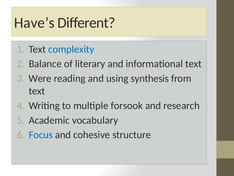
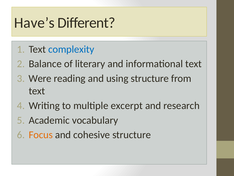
using synthesis: synthesis -> structure (150, 78)
forsook: forsook -> excerpt (127, 105)
Focus colour: blue -> orange (41, 134)
